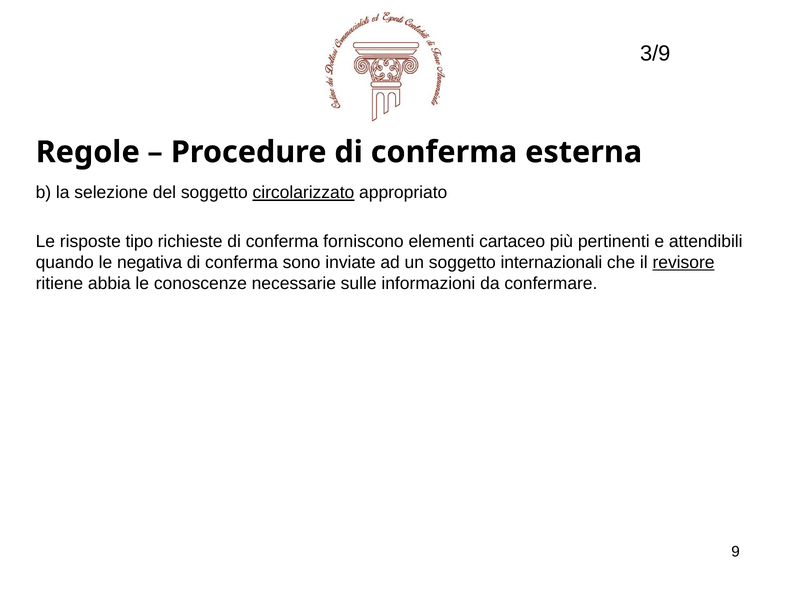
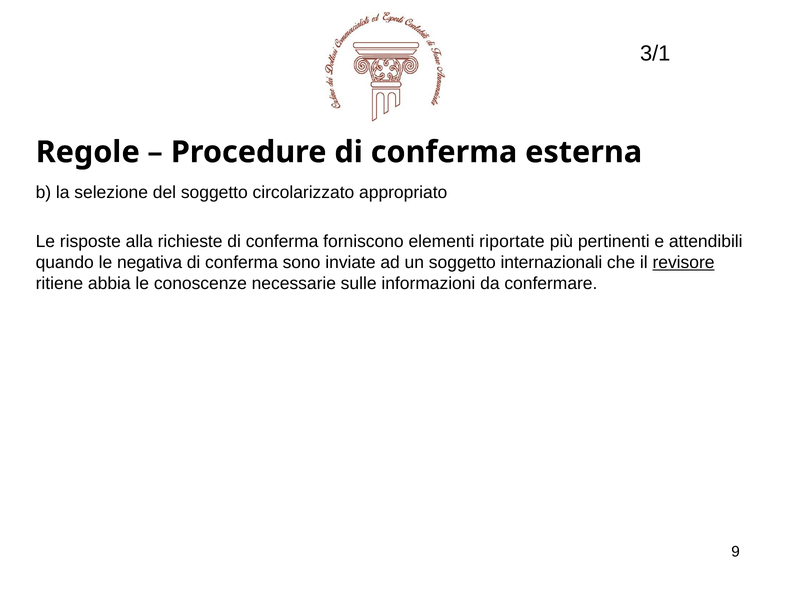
3/9: 3/9 -> 3/1 (655, 54)
circolarizzato underline: present -> none (303, 193)
tipo: tipo -> alla (139, 242)
cartaceo: cartaceo -> riportate (512, 242)
